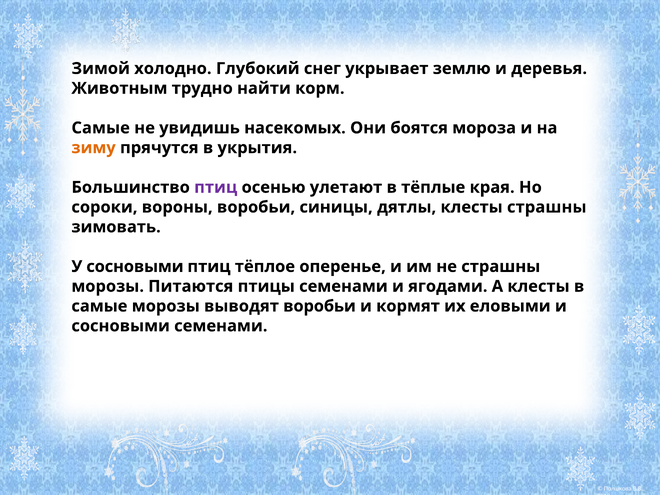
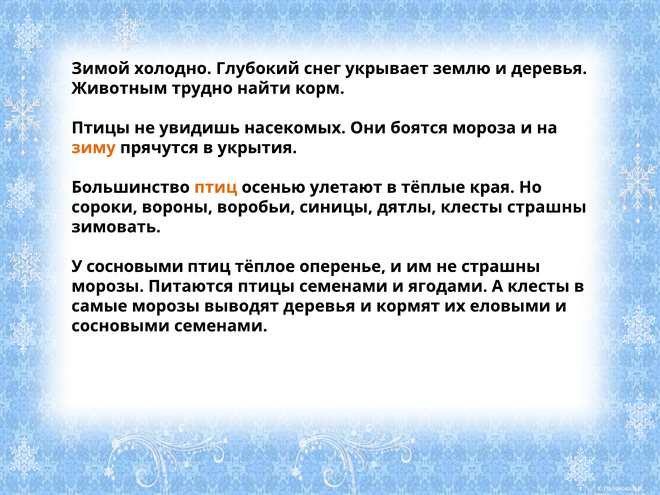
Самые: Самые -> Птицы (101, 128)
птиц colour: purple -> orange (216, 187)
выводят воробьи: воробьи -> деревья (319, 306)
